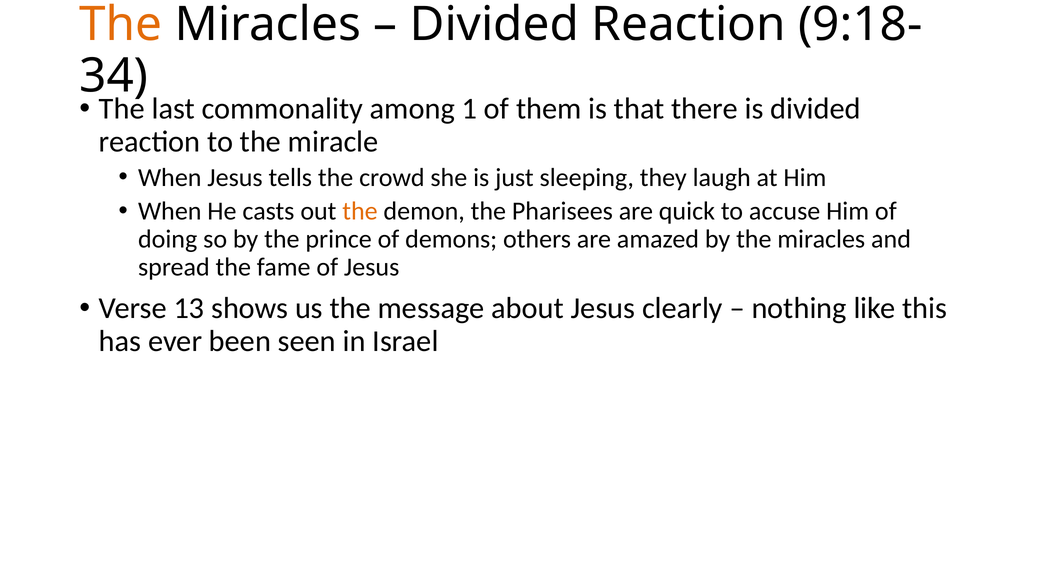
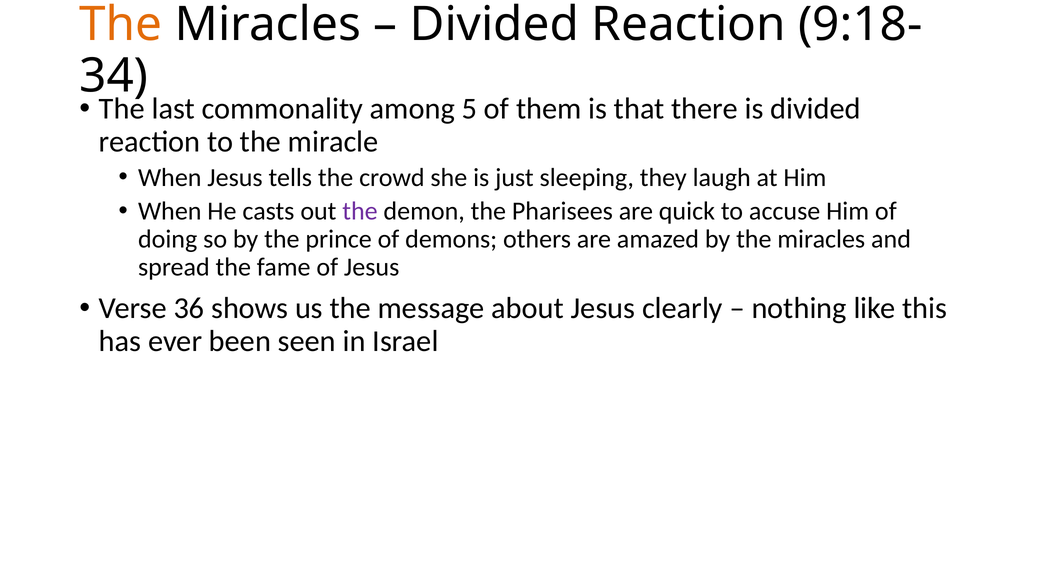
1: 1 -> 5 (469, 109)
the colour: orange -> purple (360, 211)
13: 13 -> 36 (189, 309)
